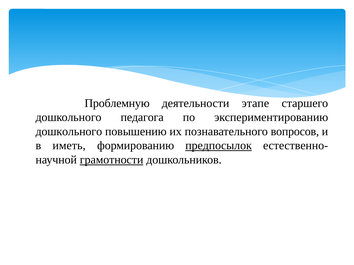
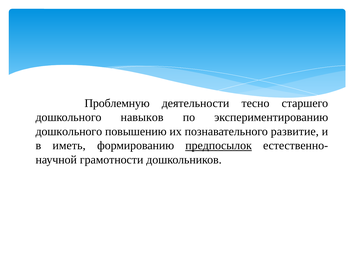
этапе: этапе -> тесно (255, 103)
педагога: педагога -> навыков (142, 118)
вопросов: вопросов -> развитие (295, 132)
грамотности underline: present -> none (112, 160)
